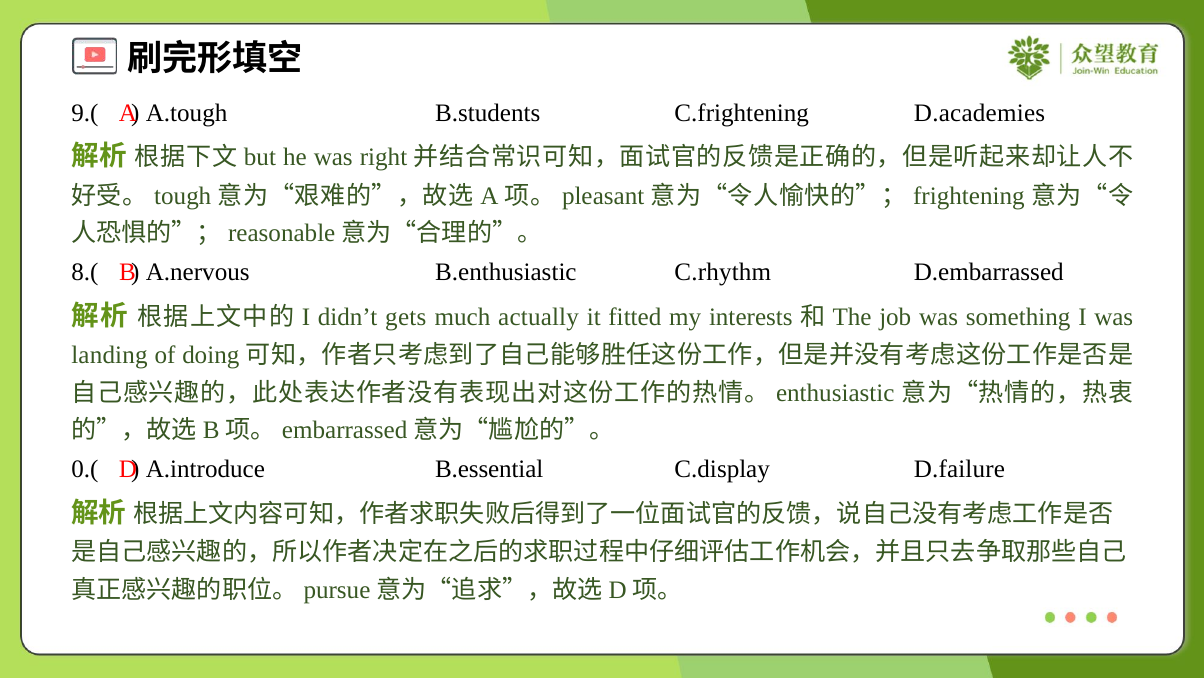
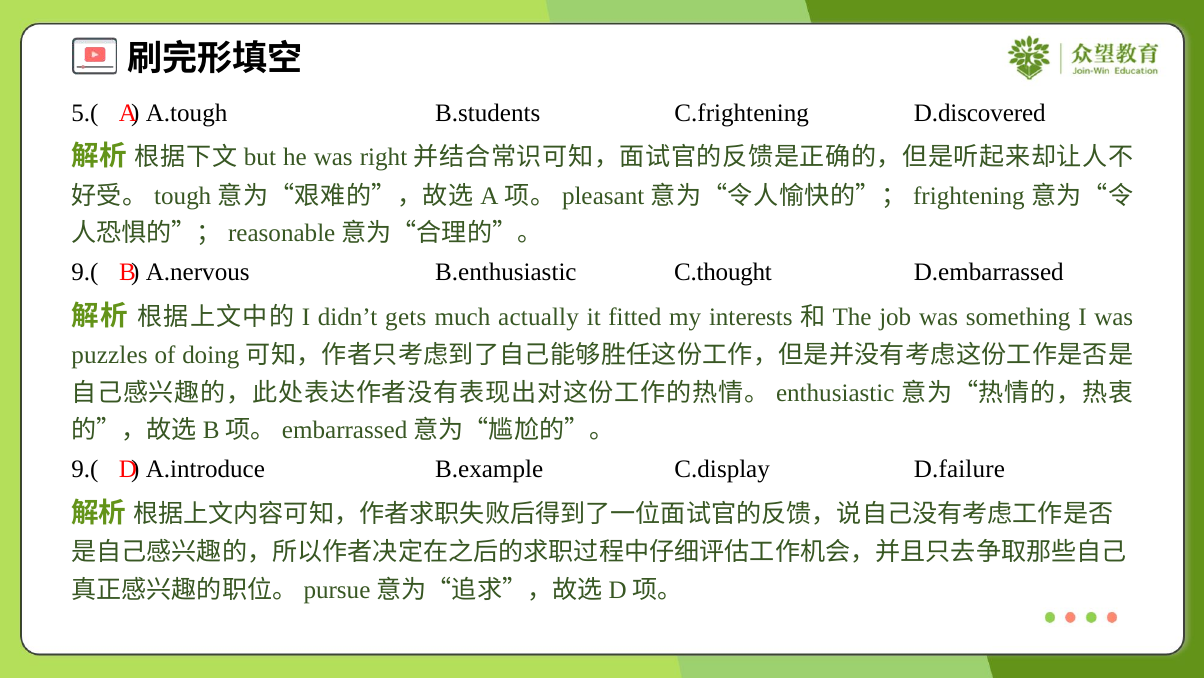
9.(: 9.( -> 5.( (85, 113)
D.academies: D.academies -> D.discovered (980, 113)
8.(: 8.( -> 9.( (85, 272)
C.rhythm: C.rhythm -> C.thought (723, 272)
landing: landing -> puzzles (109, 355)
0.(: 0.( -> 9.( (85, 468)
B.essential: B.essential -> B.example (489, 468)
